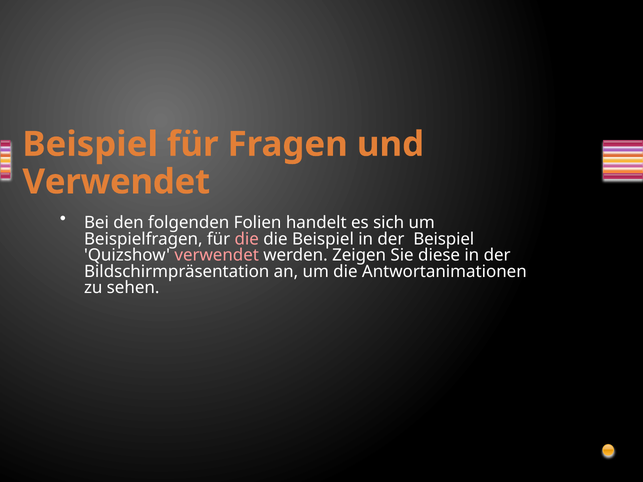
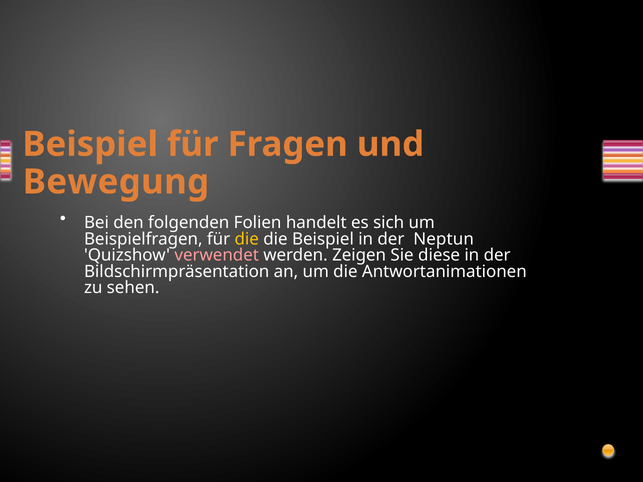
Verwendet: Verwendet -> Bewegung (116, 182)
die colour: pink -> yellow (247, 239)
der Beispiel: Beispiel -> Neptun (444, 239)
